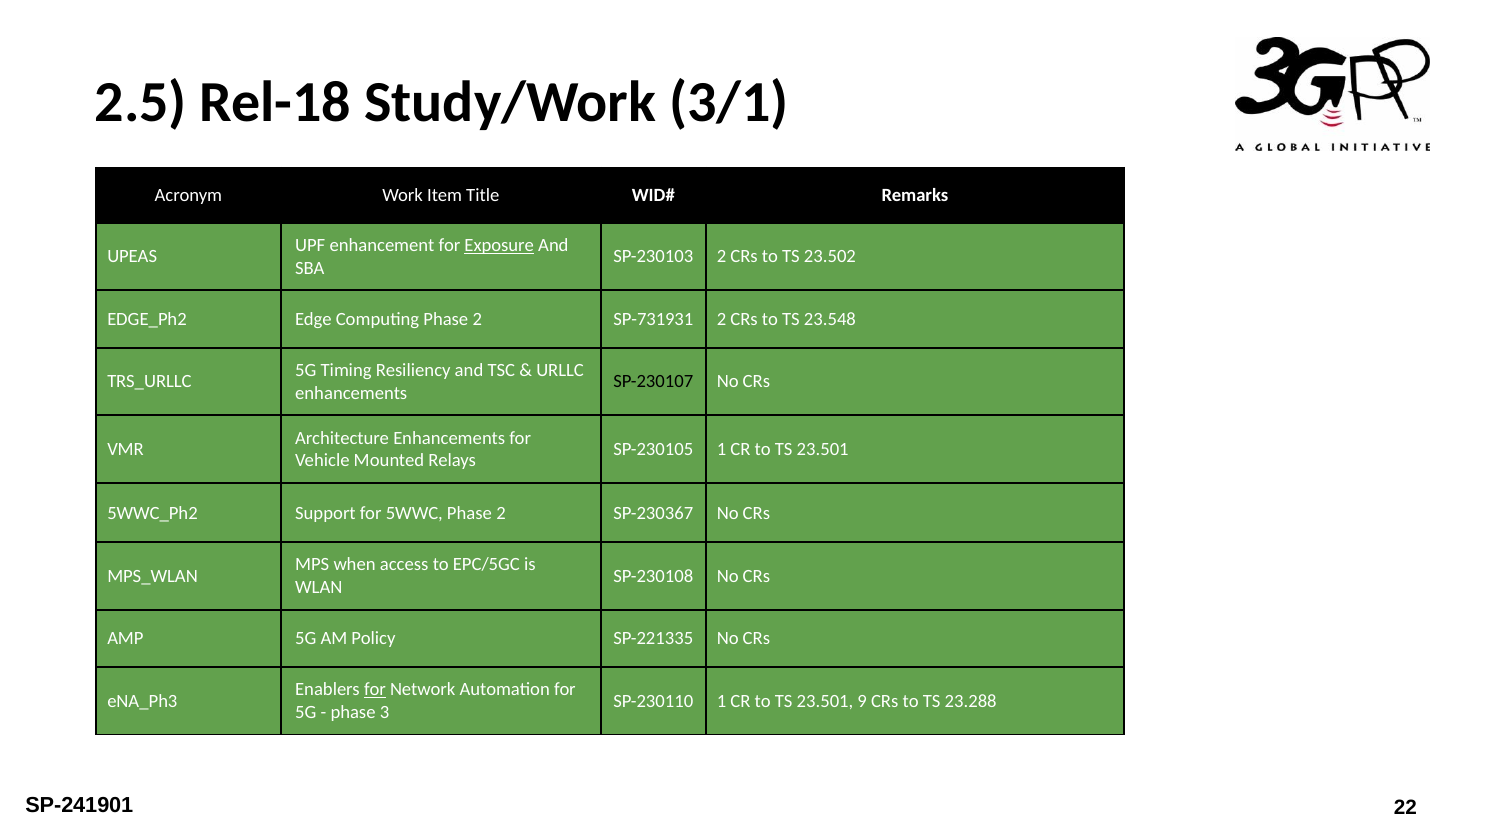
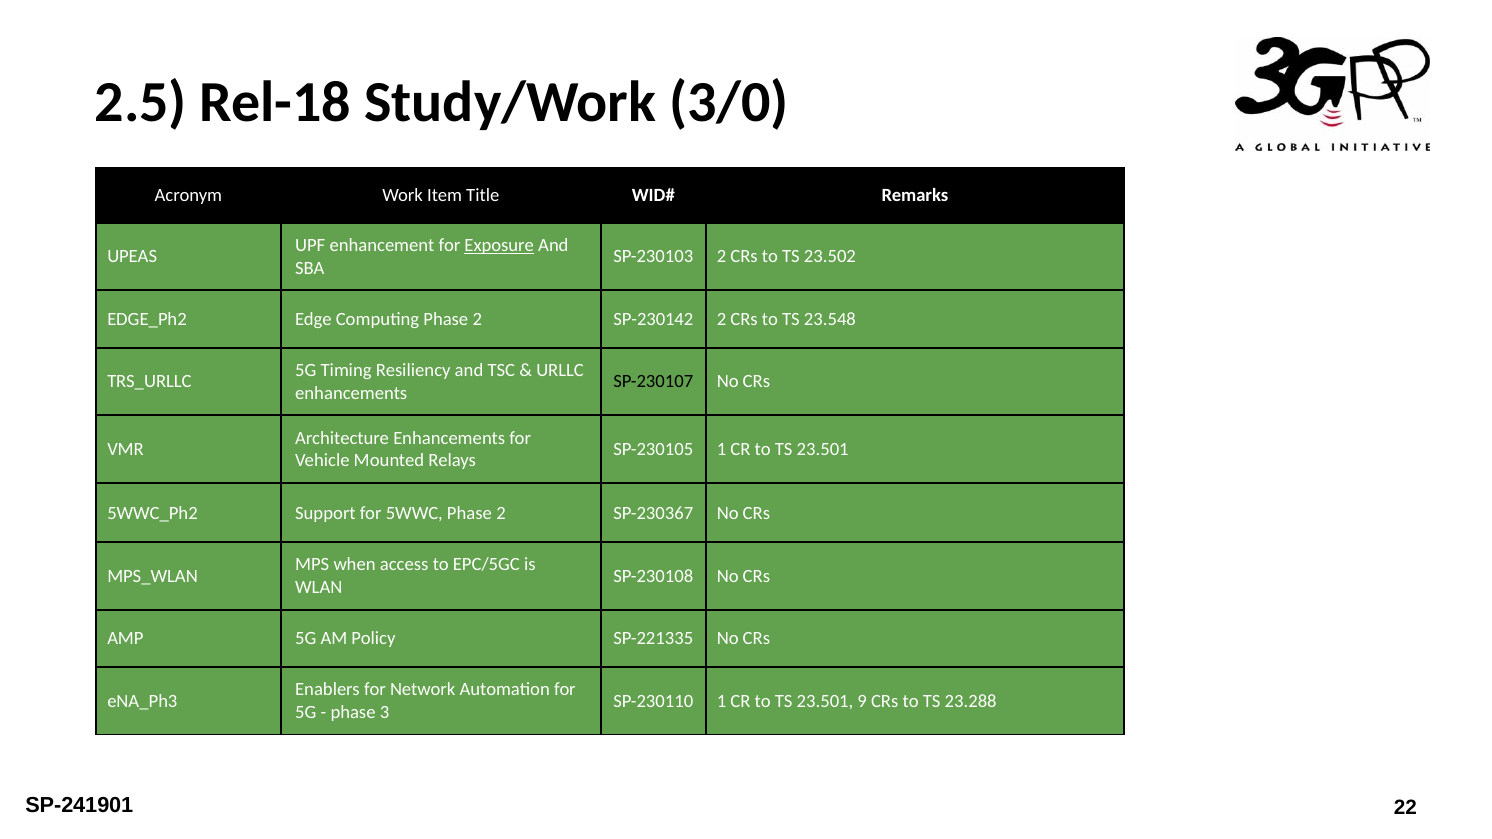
3/1: 3/1 -> 3/0 (729, 102)
SP-731931: SP-731931 -> SP-230142 (653, 319)
for underline: present -> none (375, 690)
